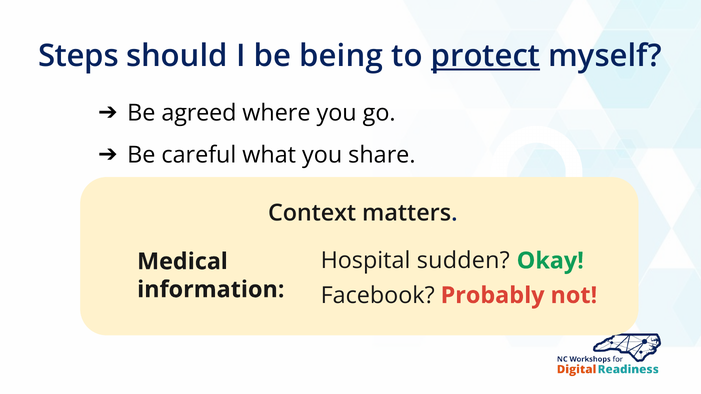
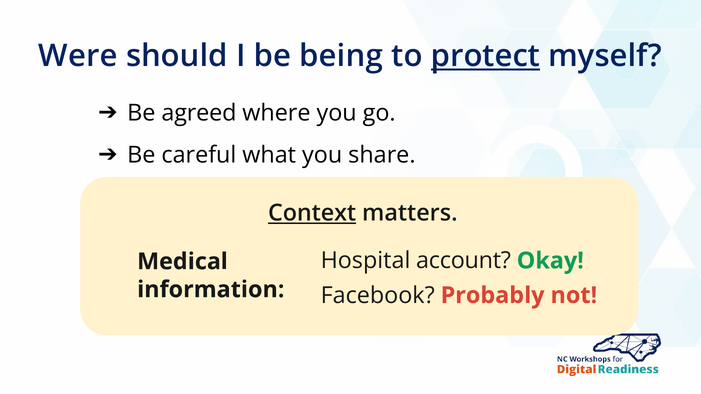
Steps: Steps -> Were (78, 56)
Context underline: none -> present (312, 213)
sudden: sudden -> account (464, 261)
